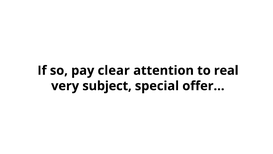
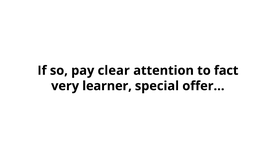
real: real -> fact (226, 70)
subject: subject -> learner (107, 86)
